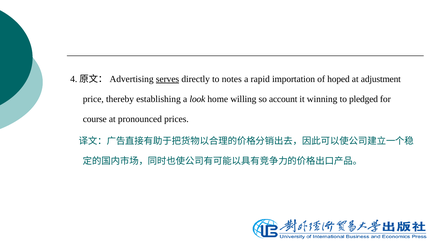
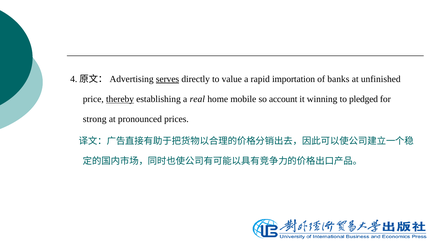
notes: notes -> value (232, 79)
hoped: hoped -> banks (338, 79)
adjustment: adjustment -> unfinished (381, 79)
thereby underline: none -> present (120, 99)
look: look -> real (197, 99)
willing: willing -> mobile (243, 99)
course: course -> strong (95, 119)
